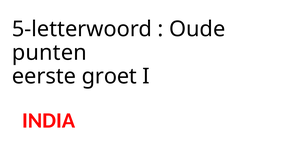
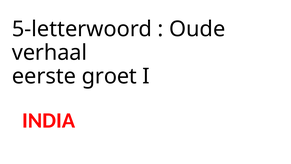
punten: punten -> verhaal (49, 53)
